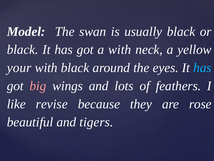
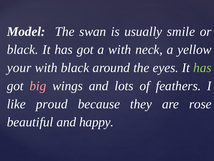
usually black: black -> smile (181, 31)
has colour: light blue -> light green (202, 68)
revise: revise -> proud (52, 104)
tigers: tigers -> happy (96, 122)
